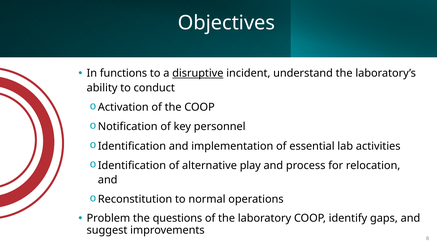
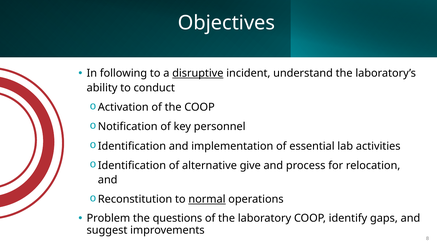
functions: functions -> following (124, 73)
play: play -> give (250, 165)
normal underline: none -> present (207, 199)
